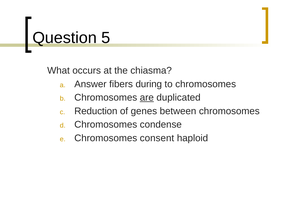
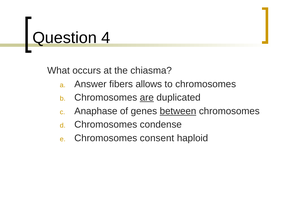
5: 5 -> 4 (106, 38)
during: during -> allows (149, 84)
Reduction: Reduction -> Anaphase (96, 111)
between underline: none -> present (178, 111)
